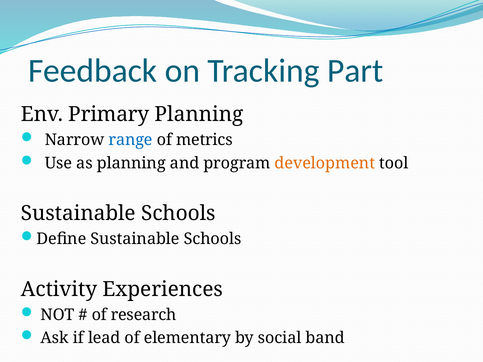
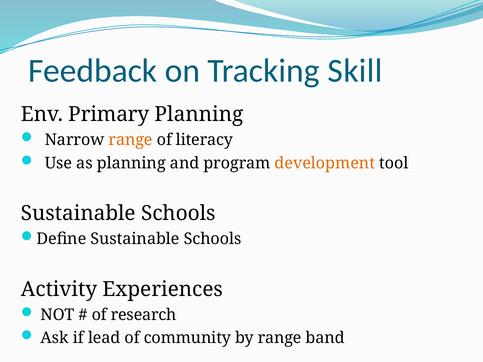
Part: Part -> Skill (355, 71)
range colour: blue -> orange (131, 140)
metrics: metrics -> literacy (204, 140)
elementary: elementary -> community (187, 338)
by social: social -> range (280, 338)
